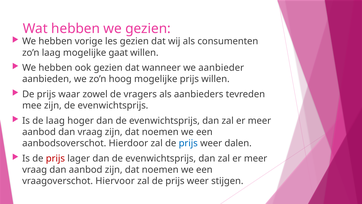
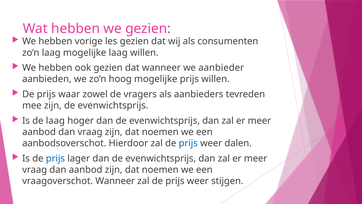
mogelijke gaat: gaat -> laag (118, 53)
prijs colour: red -> blue (55, 158)
vraagoverschot Hiervoor: Hiervoor -> Wanneer (115, 181)
